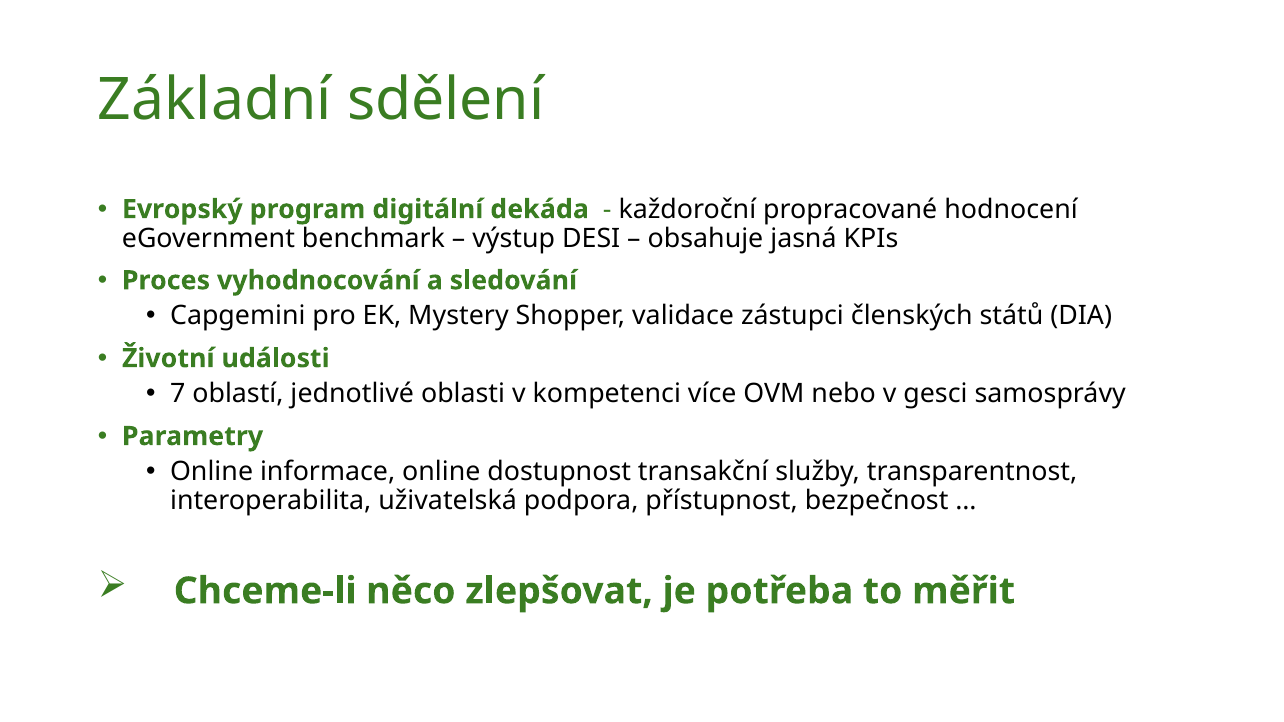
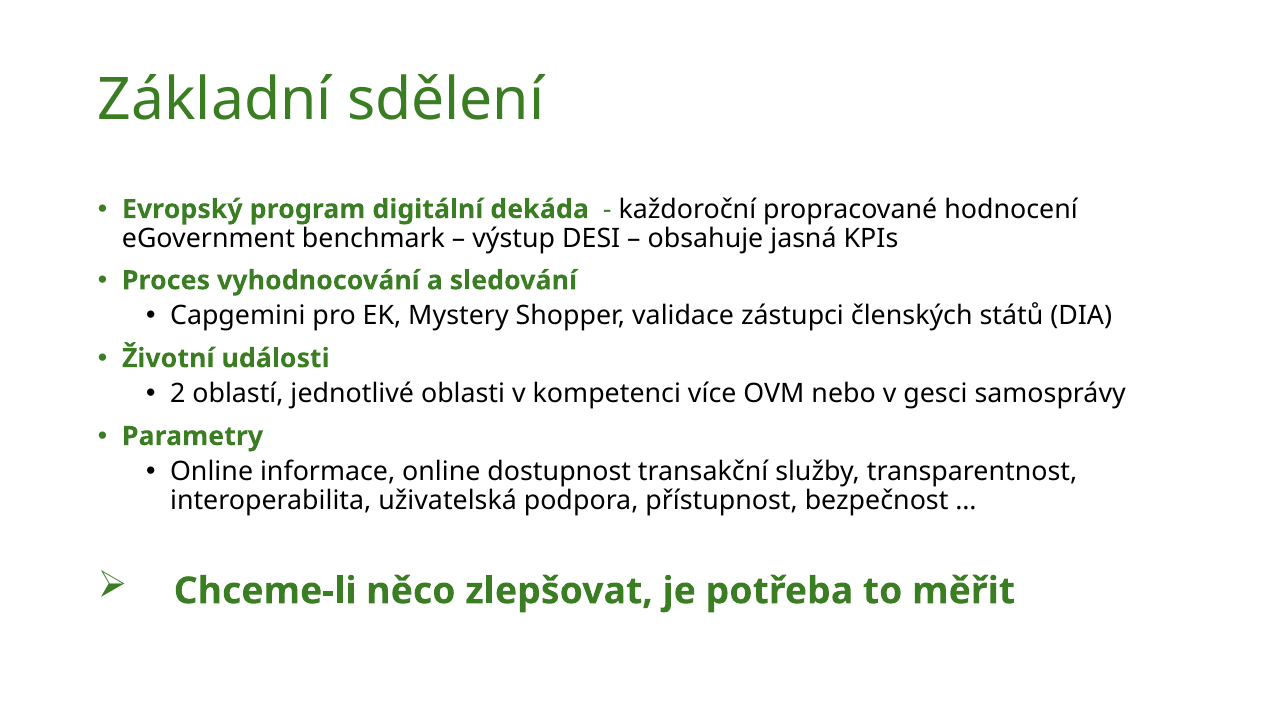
7: 7 -> 2 (178, 394)
